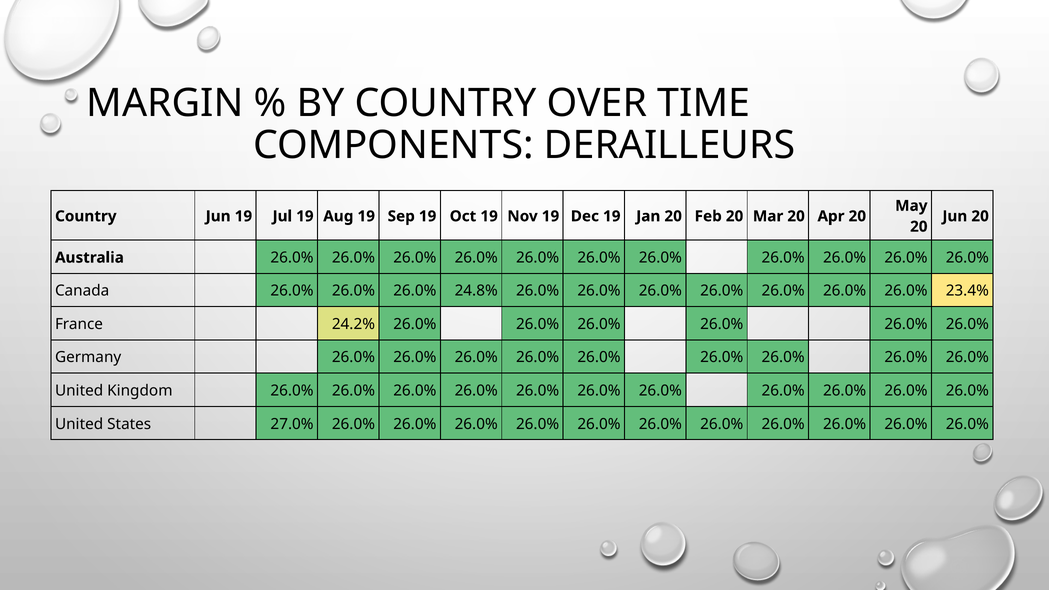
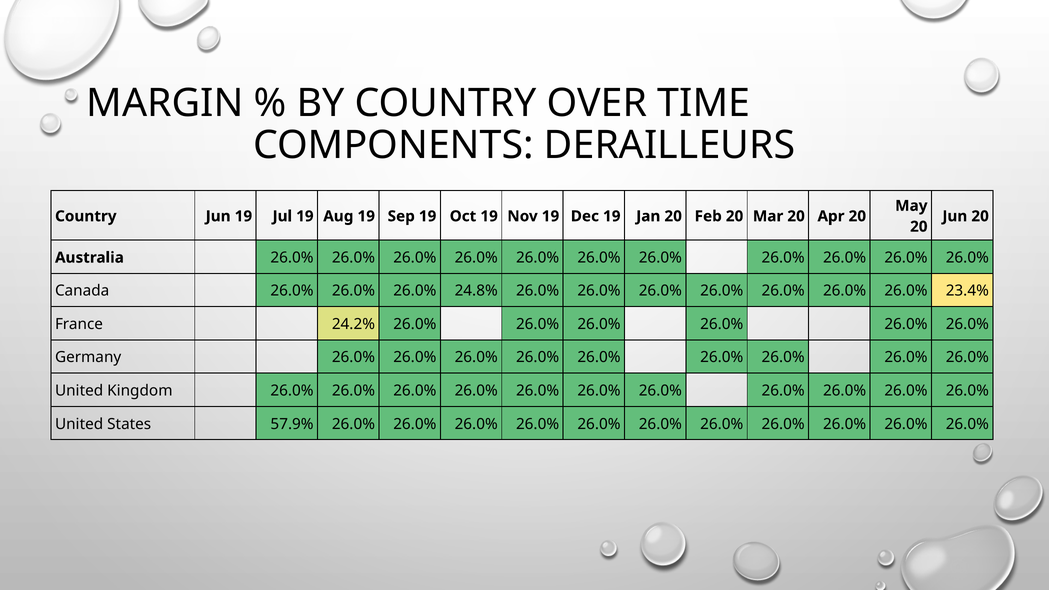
27.0%: 27.0% -> 57.9% (292, 424)
